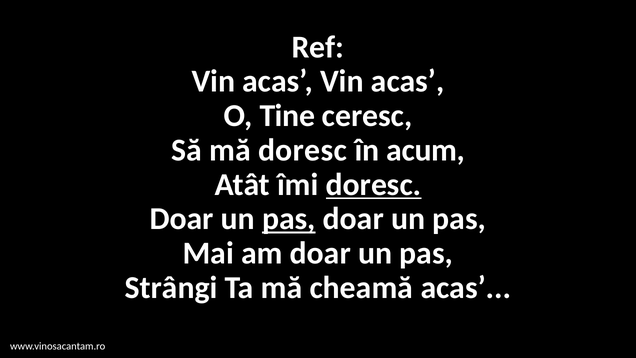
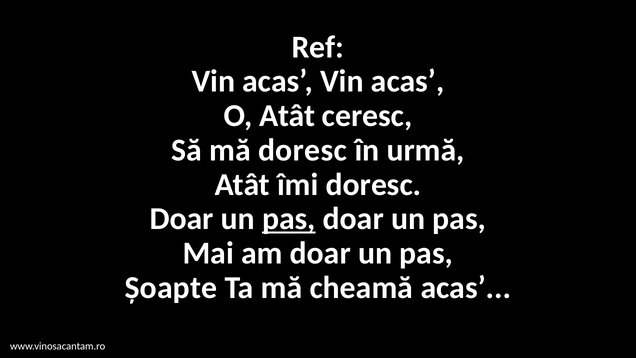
O Tine: Tine -> Atât (287, 116)
acum: acum -> urmă (426, 150)
doresc underline: present -> none (374, 184)
Strângi: Strângi -> Șoapte (171, 287)
